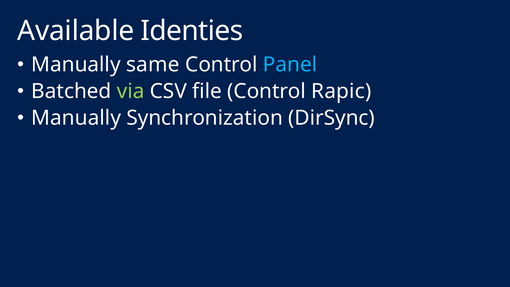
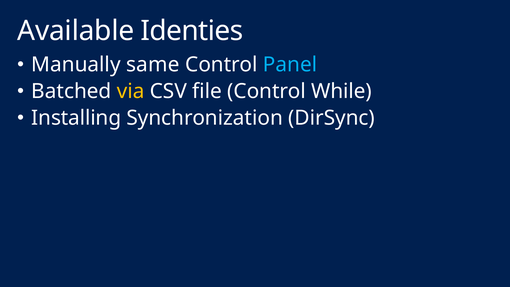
via colour: light green -> yellow (131, 91)
Rapic: Rapic -> While (341, 91)
Manually: Manually -> Installing (76, 118)
